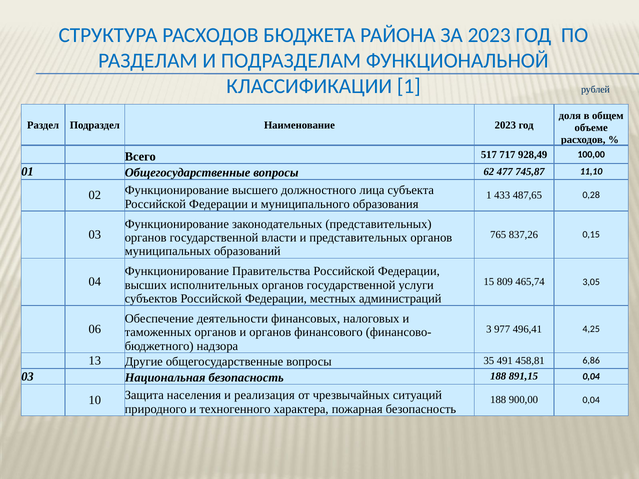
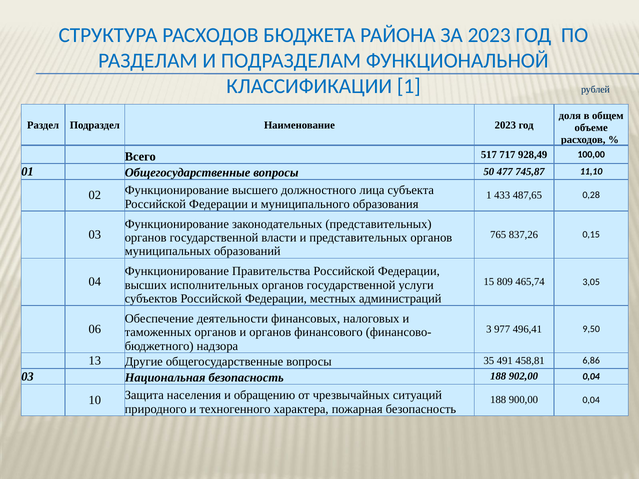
62: 62 -> 50 (489, 172)
4,25: 4,25 -> 9,50 (591, 329)
891,15: 891,15 -> 902,00 (523, 377)
реализация: реализация -> обращению (265, 395)
